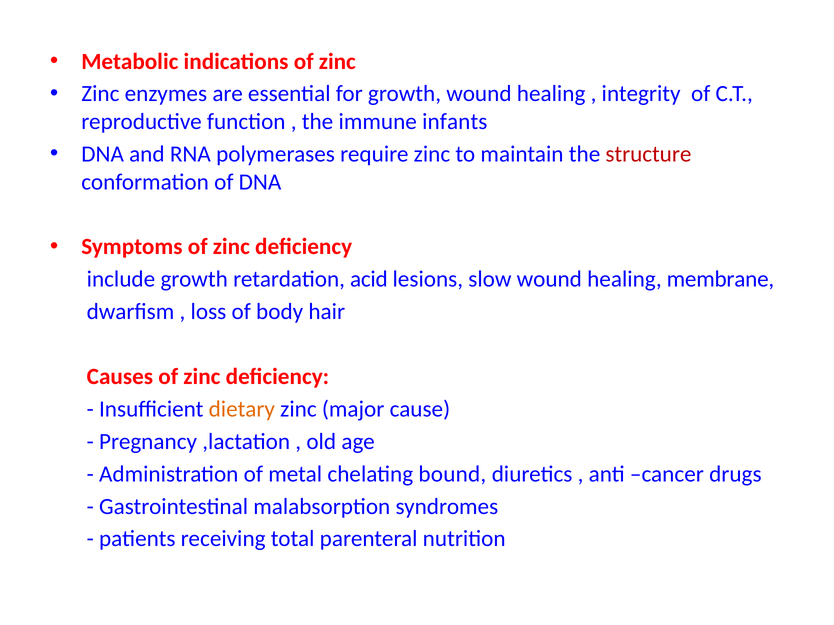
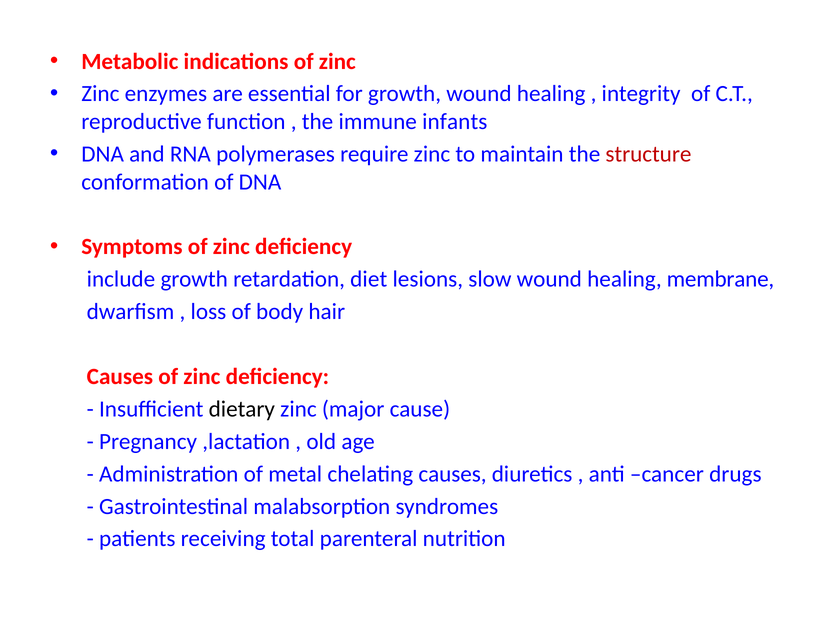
acid: acid -> diet (369, 279)
dietary colour: orange -> black (242, 409)
chelating bound: bound -> causes (452, 474)
